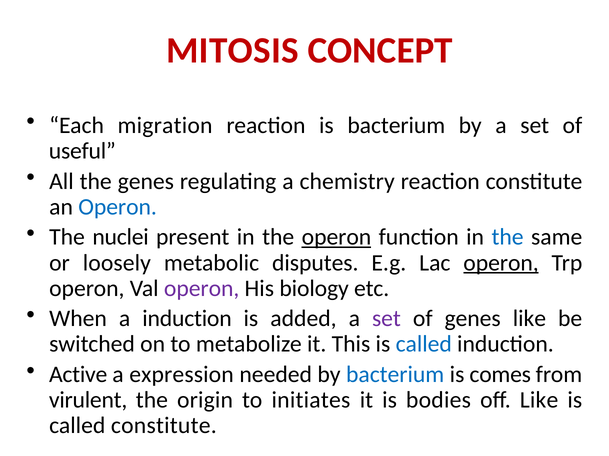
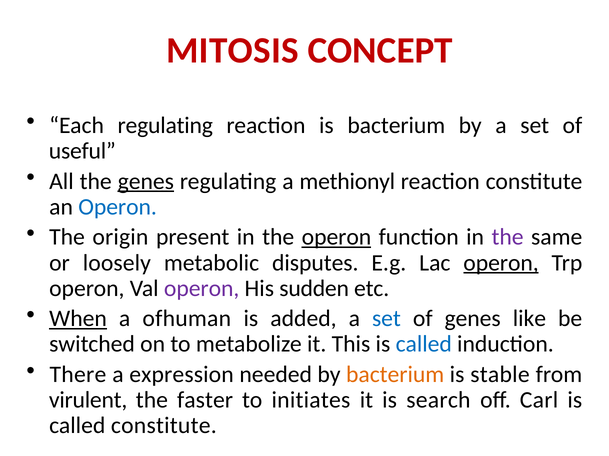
Each migration: migration -> regulating (165, 125)
genes underline: none -> present (146, 182)
chemistry: chemistry -> methionyl (347, 182)
nuclei: nuclei -> origin (120, 238)
the colour: blue -> purple (508, 238)
biology: biology -> sudden (314, 289)
When underline: none -> present (78, 319)
a induction: induction -> ofhuman (187, 319)
set colour: purple -> blue (386, 319)
Active: Active -> There (78, 375)
bacterium colour: blue -> orange (395, 375)
comes: comes -> stable (500, 375)
origin: origin -> faster (205, 401)
bodies: bodies -> search (438, 401)
off Like: Like -> Carl (539, 401)
